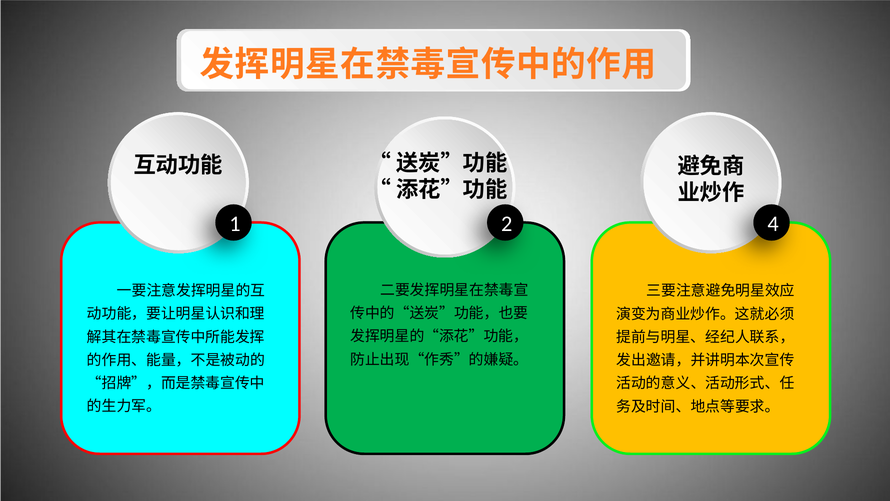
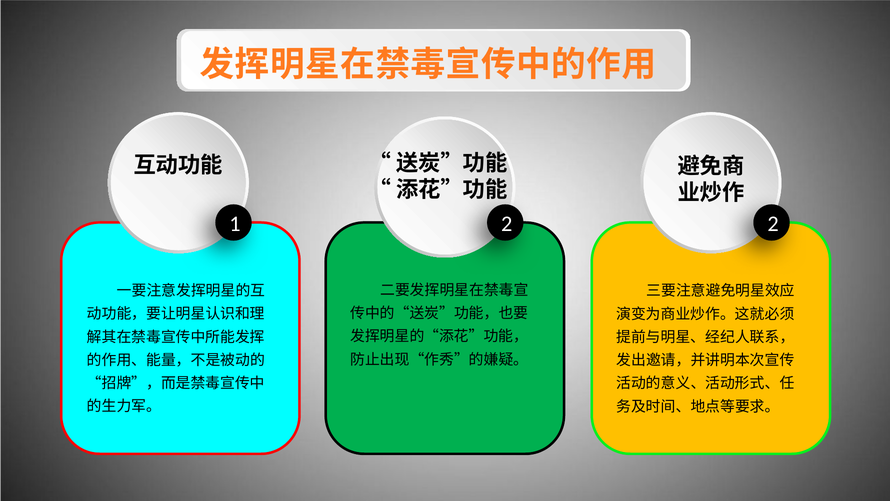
4: 4 -> 2 (773, 224)
